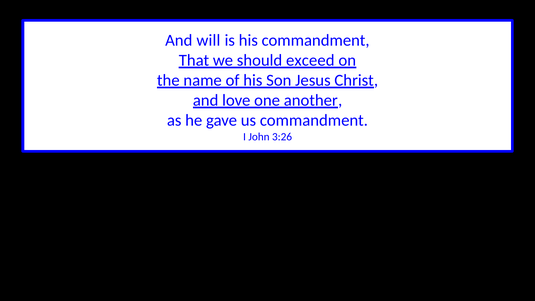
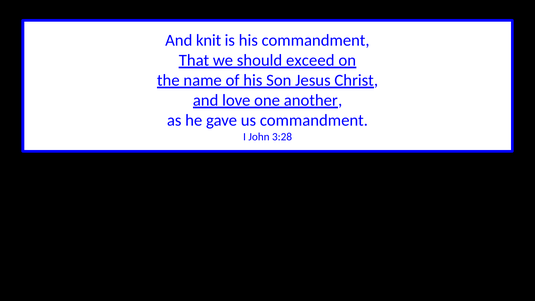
will: will -> knit (209, 40)
3:26: 3:26 -> 3:28 (282, 137)
